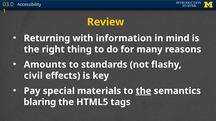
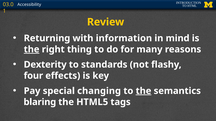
the underline: none -> present (32, 50)
Amounts: Amounts -> Dexterity (45, 65)
civil: civil -> four (33, 76)
materials: materials -> changing (99, 91)
